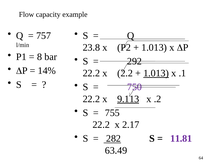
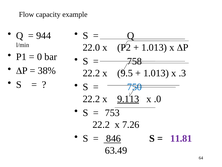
757: 757 -> 944 (44, 35)
23.8: 23.8 -> 22.0 (91, 47)
8: 8 -> 0 (40, 57)
292: 292 -> 758 (135, 61)
14%: 14% -> 38% (47, 71)
2.2: 2.2 -> 9.5 (125, 73)
1.013 underline: present -> none (156, 73)
.1: .1 -> .3 (182, 73)
750 colour: purple -> blue (135, 87)
.2: .2 -> .0 (158, 99)
755: 755 -> 753 (112, 112)
2.17: 2.17 -> 7.26 (131, 124)
282: 282 -> 846 (113, 138)
